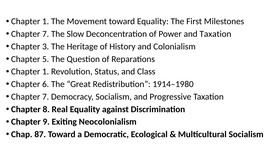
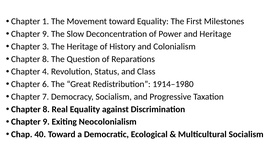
7: 7 -> 9 (46, 34)
and Taxation: Taxation -> Heritage (215, 34)
5: 5 -> 8 (46, 59)
1: 1 -> 4 (46, 72)
87: 87 -> 40 (40, 134)
